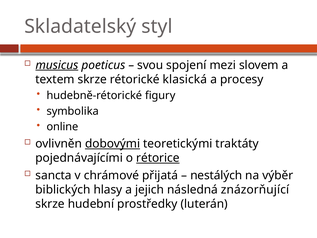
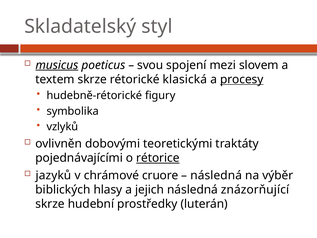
procesy underline: none -> present (242, 79)
online: online -> vzlyků (62, 127)
dobovými underline: present -> none (113, 144)
sancta: sancta -> jazyků (53, 175)
přijatá: přijatá -> cruore (160, 175)
nestálých: nestálých -> následná (216, 175)
